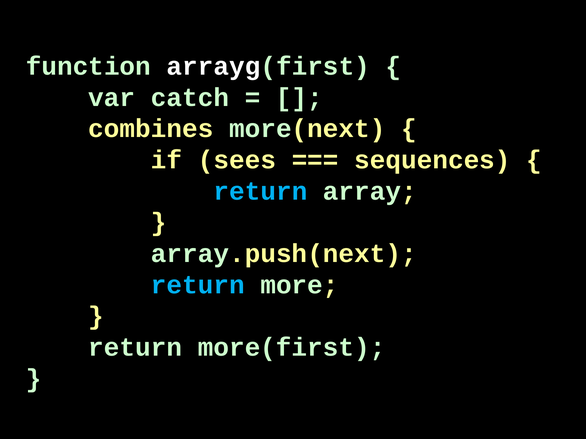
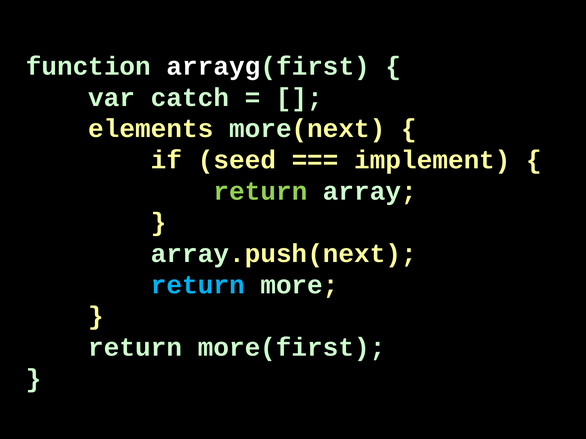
combines: combines -> elements (151, 129)
sees: sees -> seed (237, 160)
sequences: sequences -> implement (432, 160)
return colour: light blue -> light green (260, 191)
